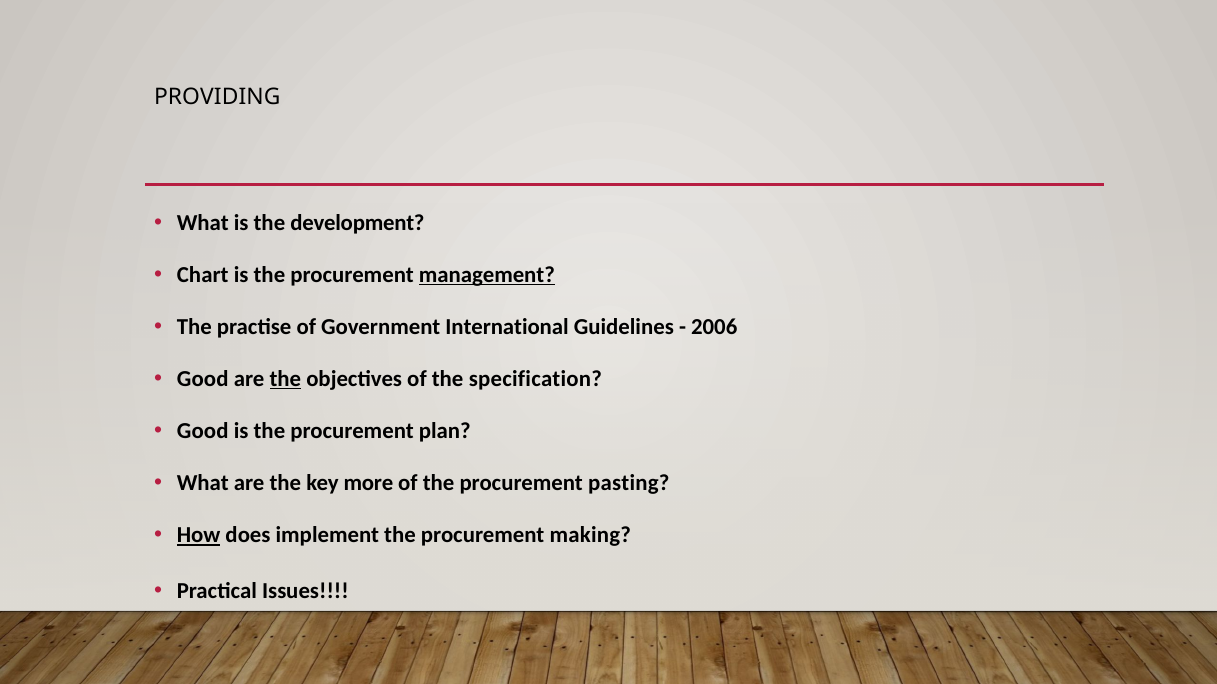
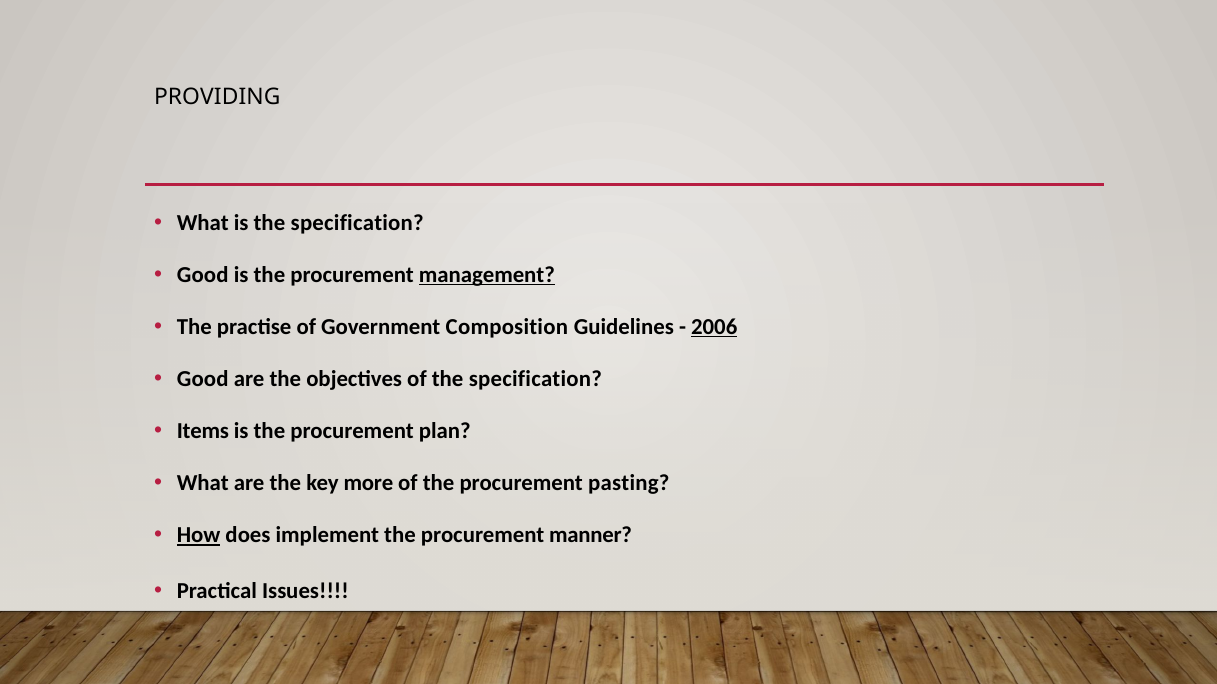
is the development: development -> specification (357, 223)
Chart: Chart -> Good (203, 275)
International: International -> Composition (507, 327)
2006 underline: none -> present (714, 327)
the underline: present -> none (285, 379)
Good: Good -> Items (203, 431)
making: making -> manner (591, 536)
